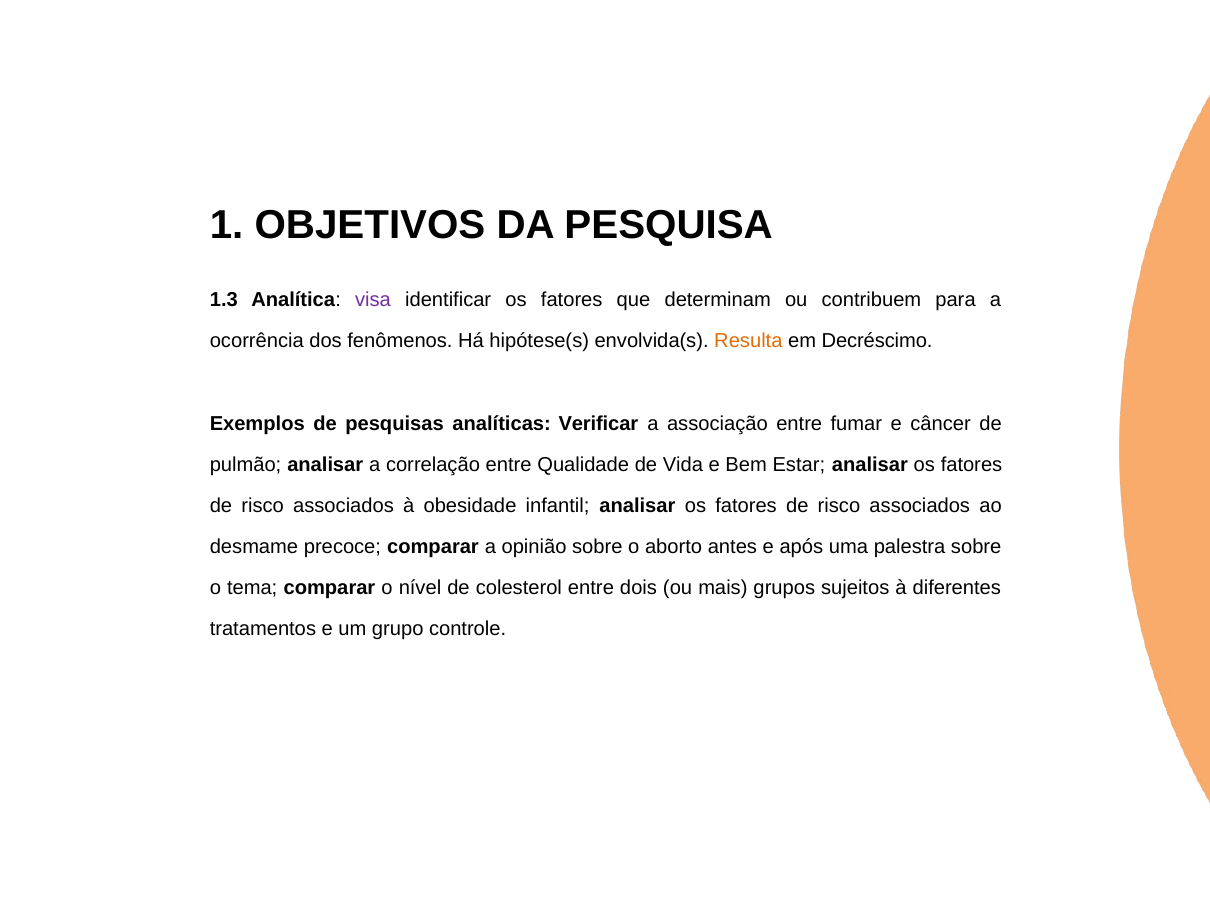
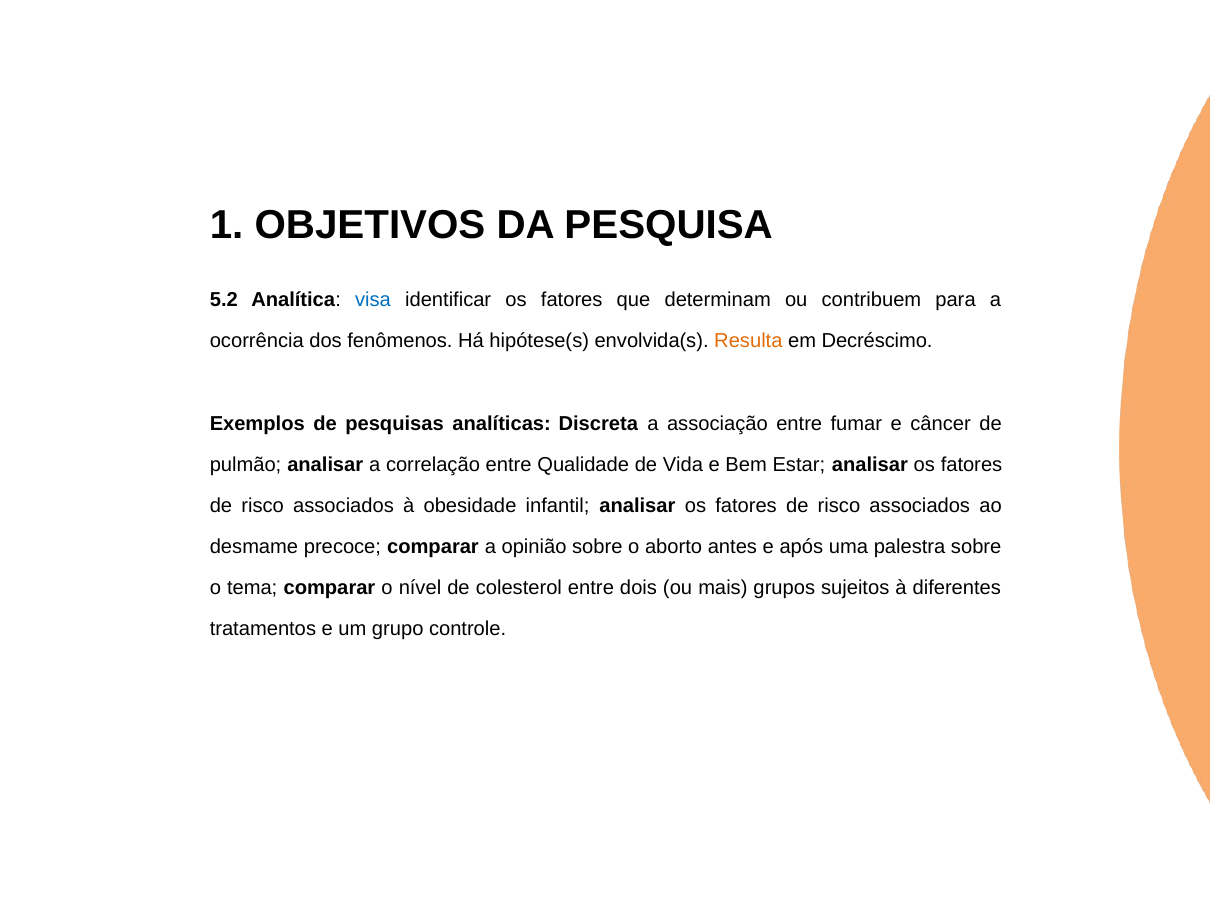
1.3: 1.3 -> 5.2 (224, 300)
visa colour: purple -> blue (373, 300)
Verificar: Verificar -> Discreta (598, 423)
